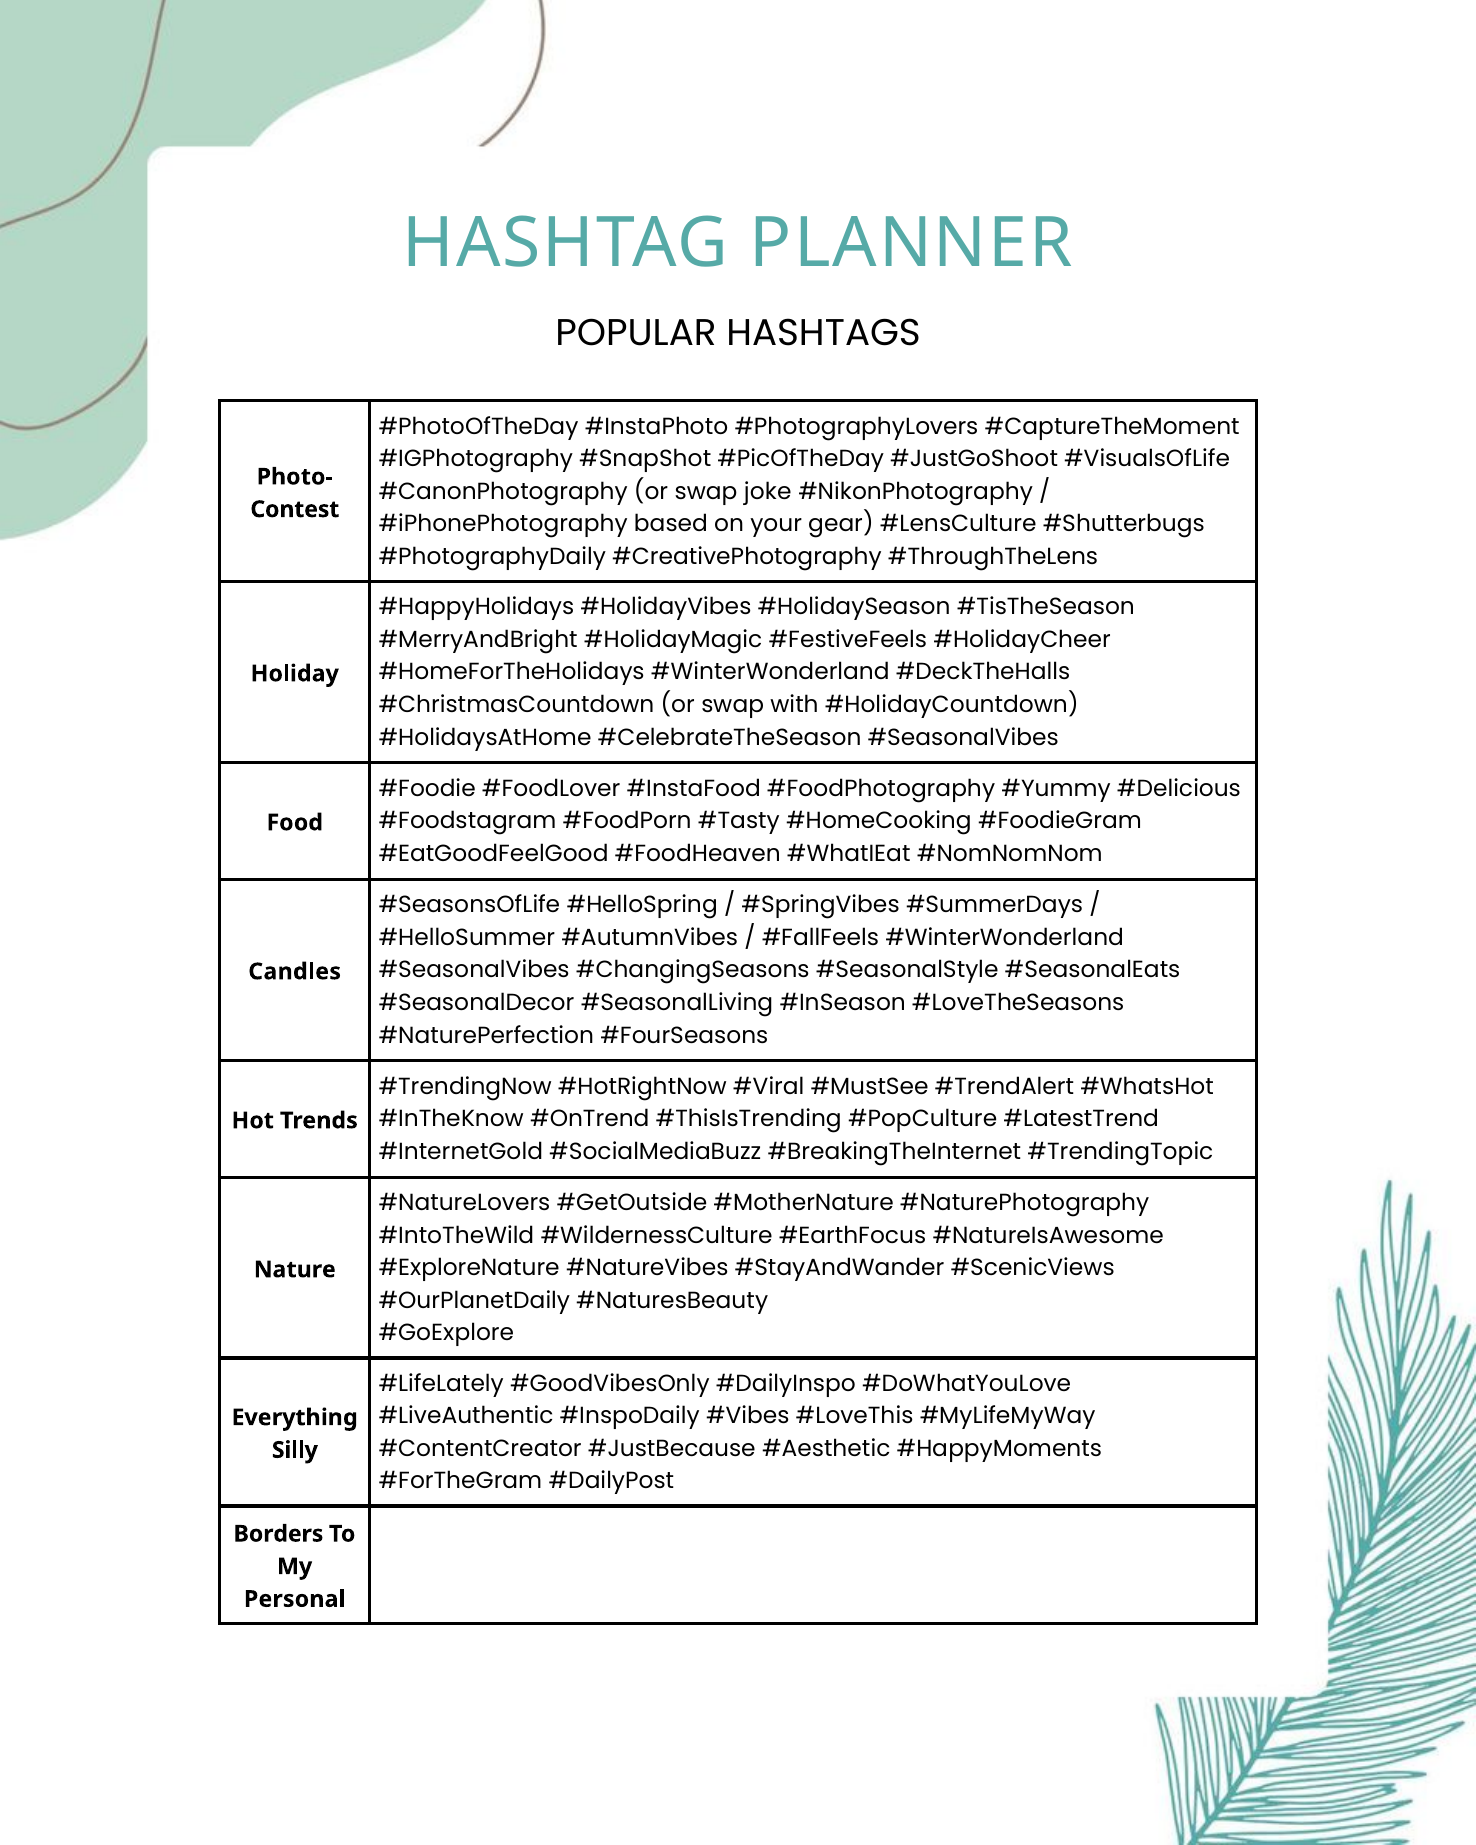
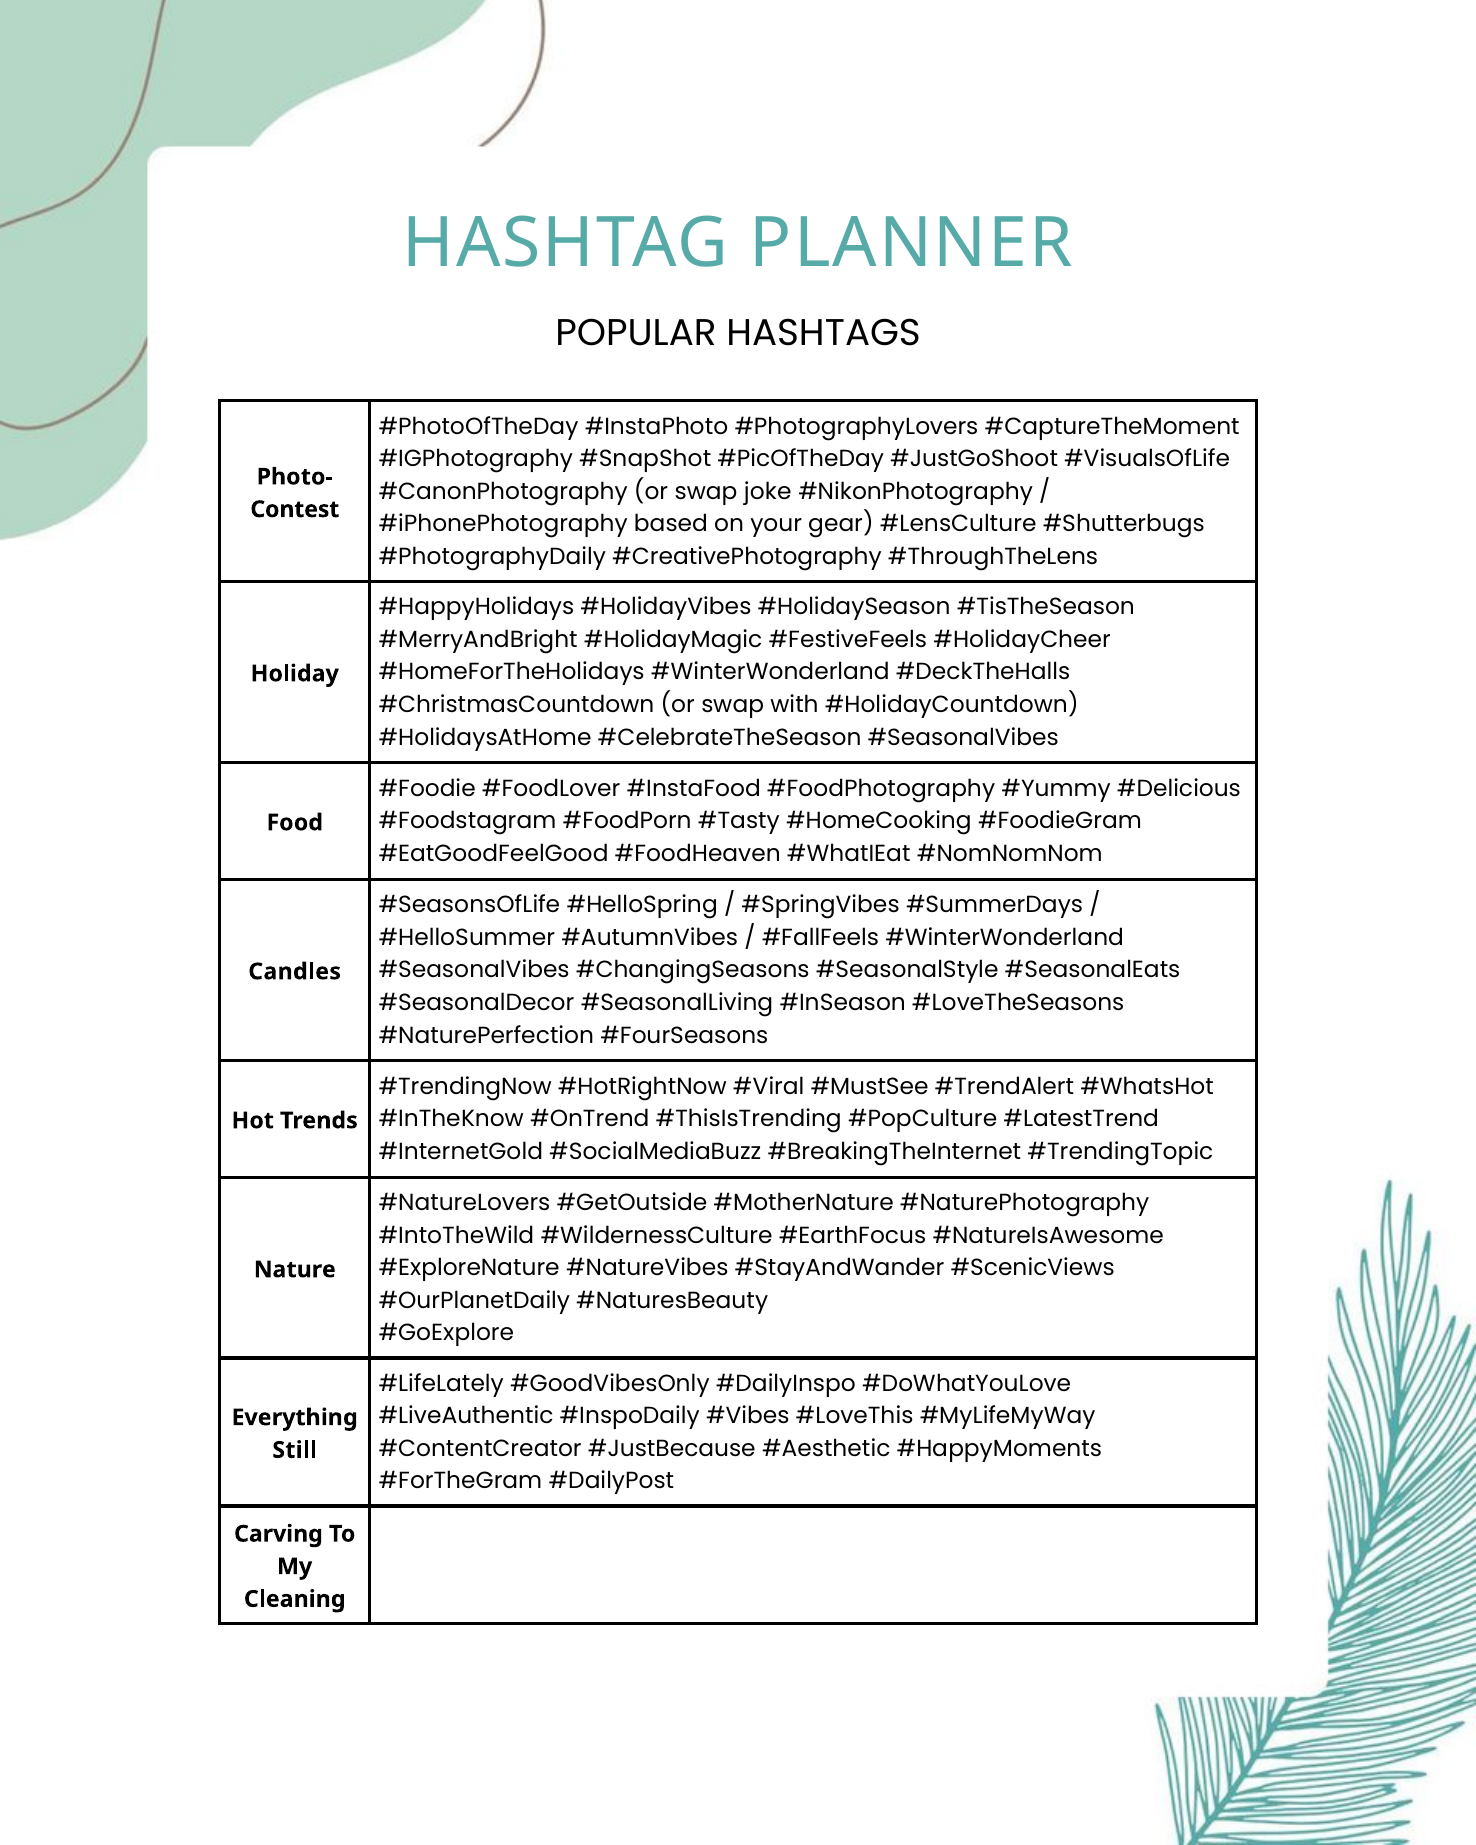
Silly: Silly -> Still (295, 1450)
Borders: Borders -> Carving (278, 1534)
Personal: Personal -> Cleaning (295, 1599)
